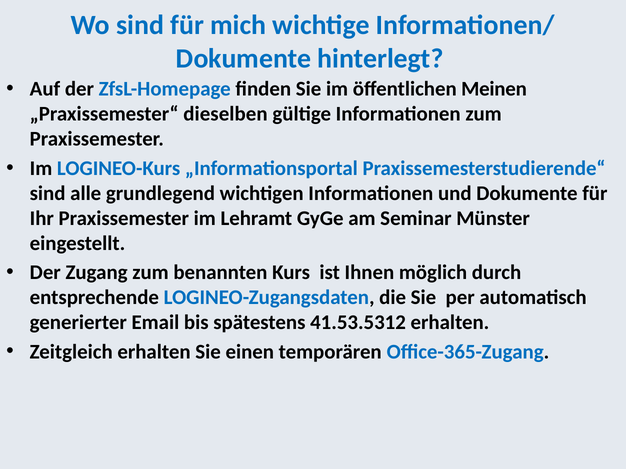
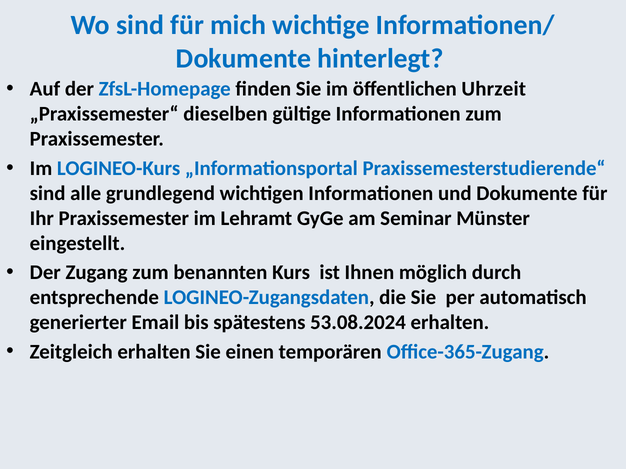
Meinen: Meinen -> Uhrzeit (494, 89)
41.53.5312: 41.53.5312 -> 53.08.2024 (358, 323)
